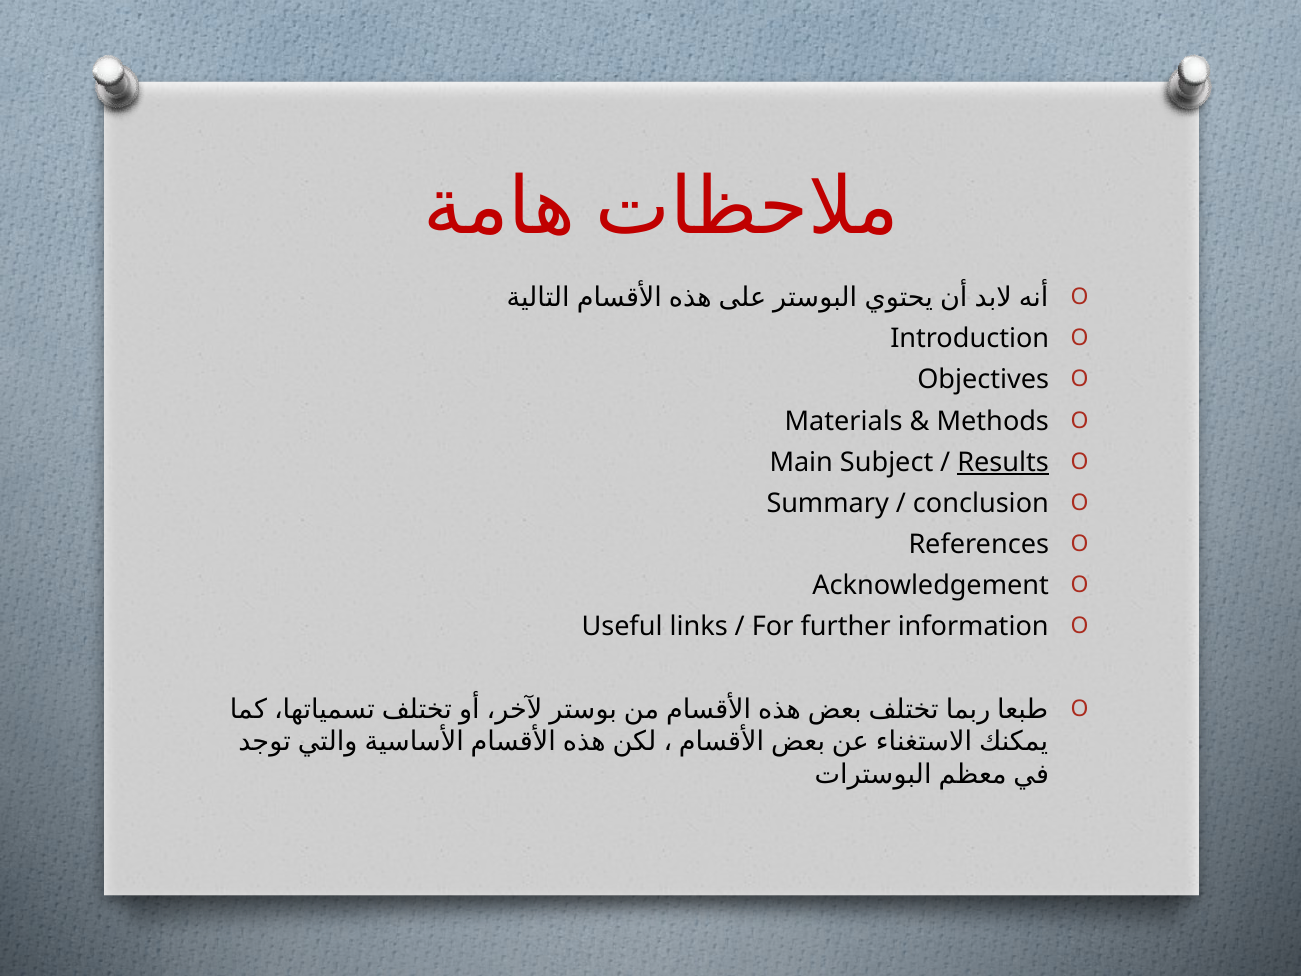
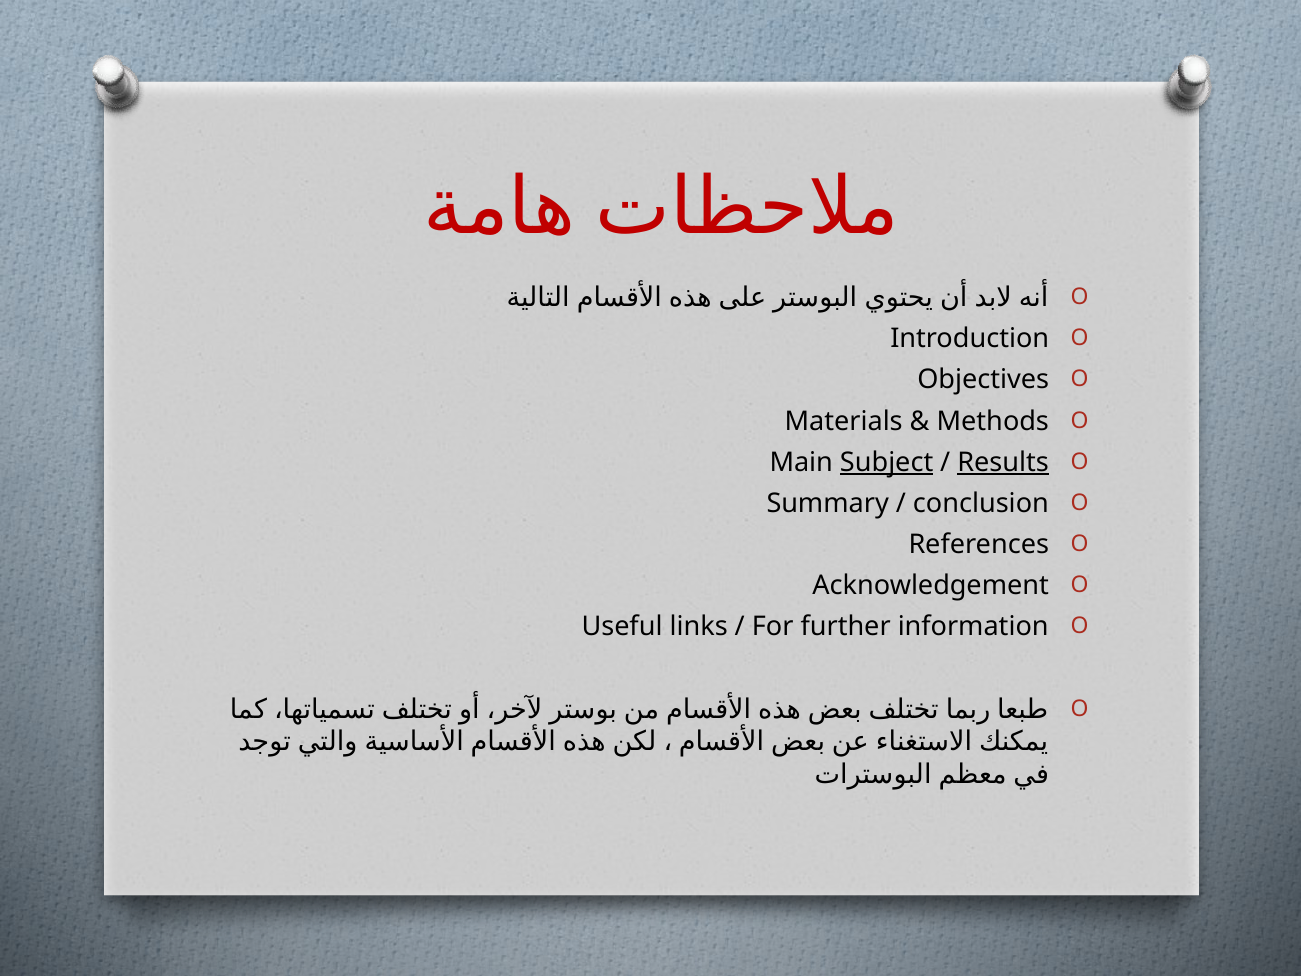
Subject underline: none -> present (887, 462)
